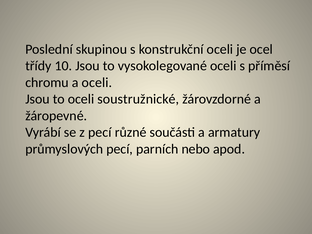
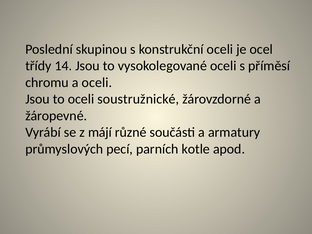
10: 10 -> 14 (63, 66)
z pecí: pecí -> májí (100, 132)
nebo: nebo -> kotle (196, 149)
